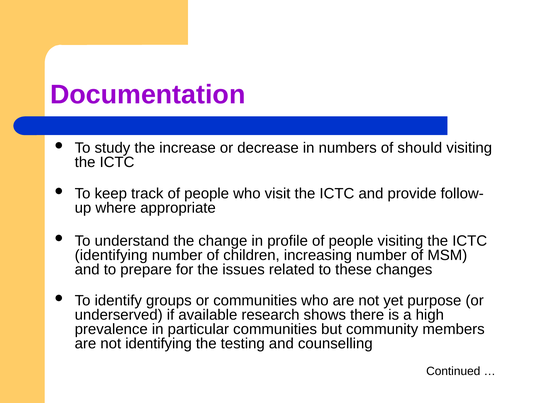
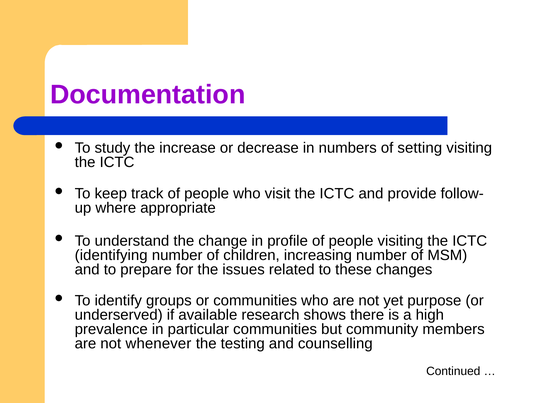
should: should -> setting (420, 148)
not identifying: identifying -> whenever (158, 343)
